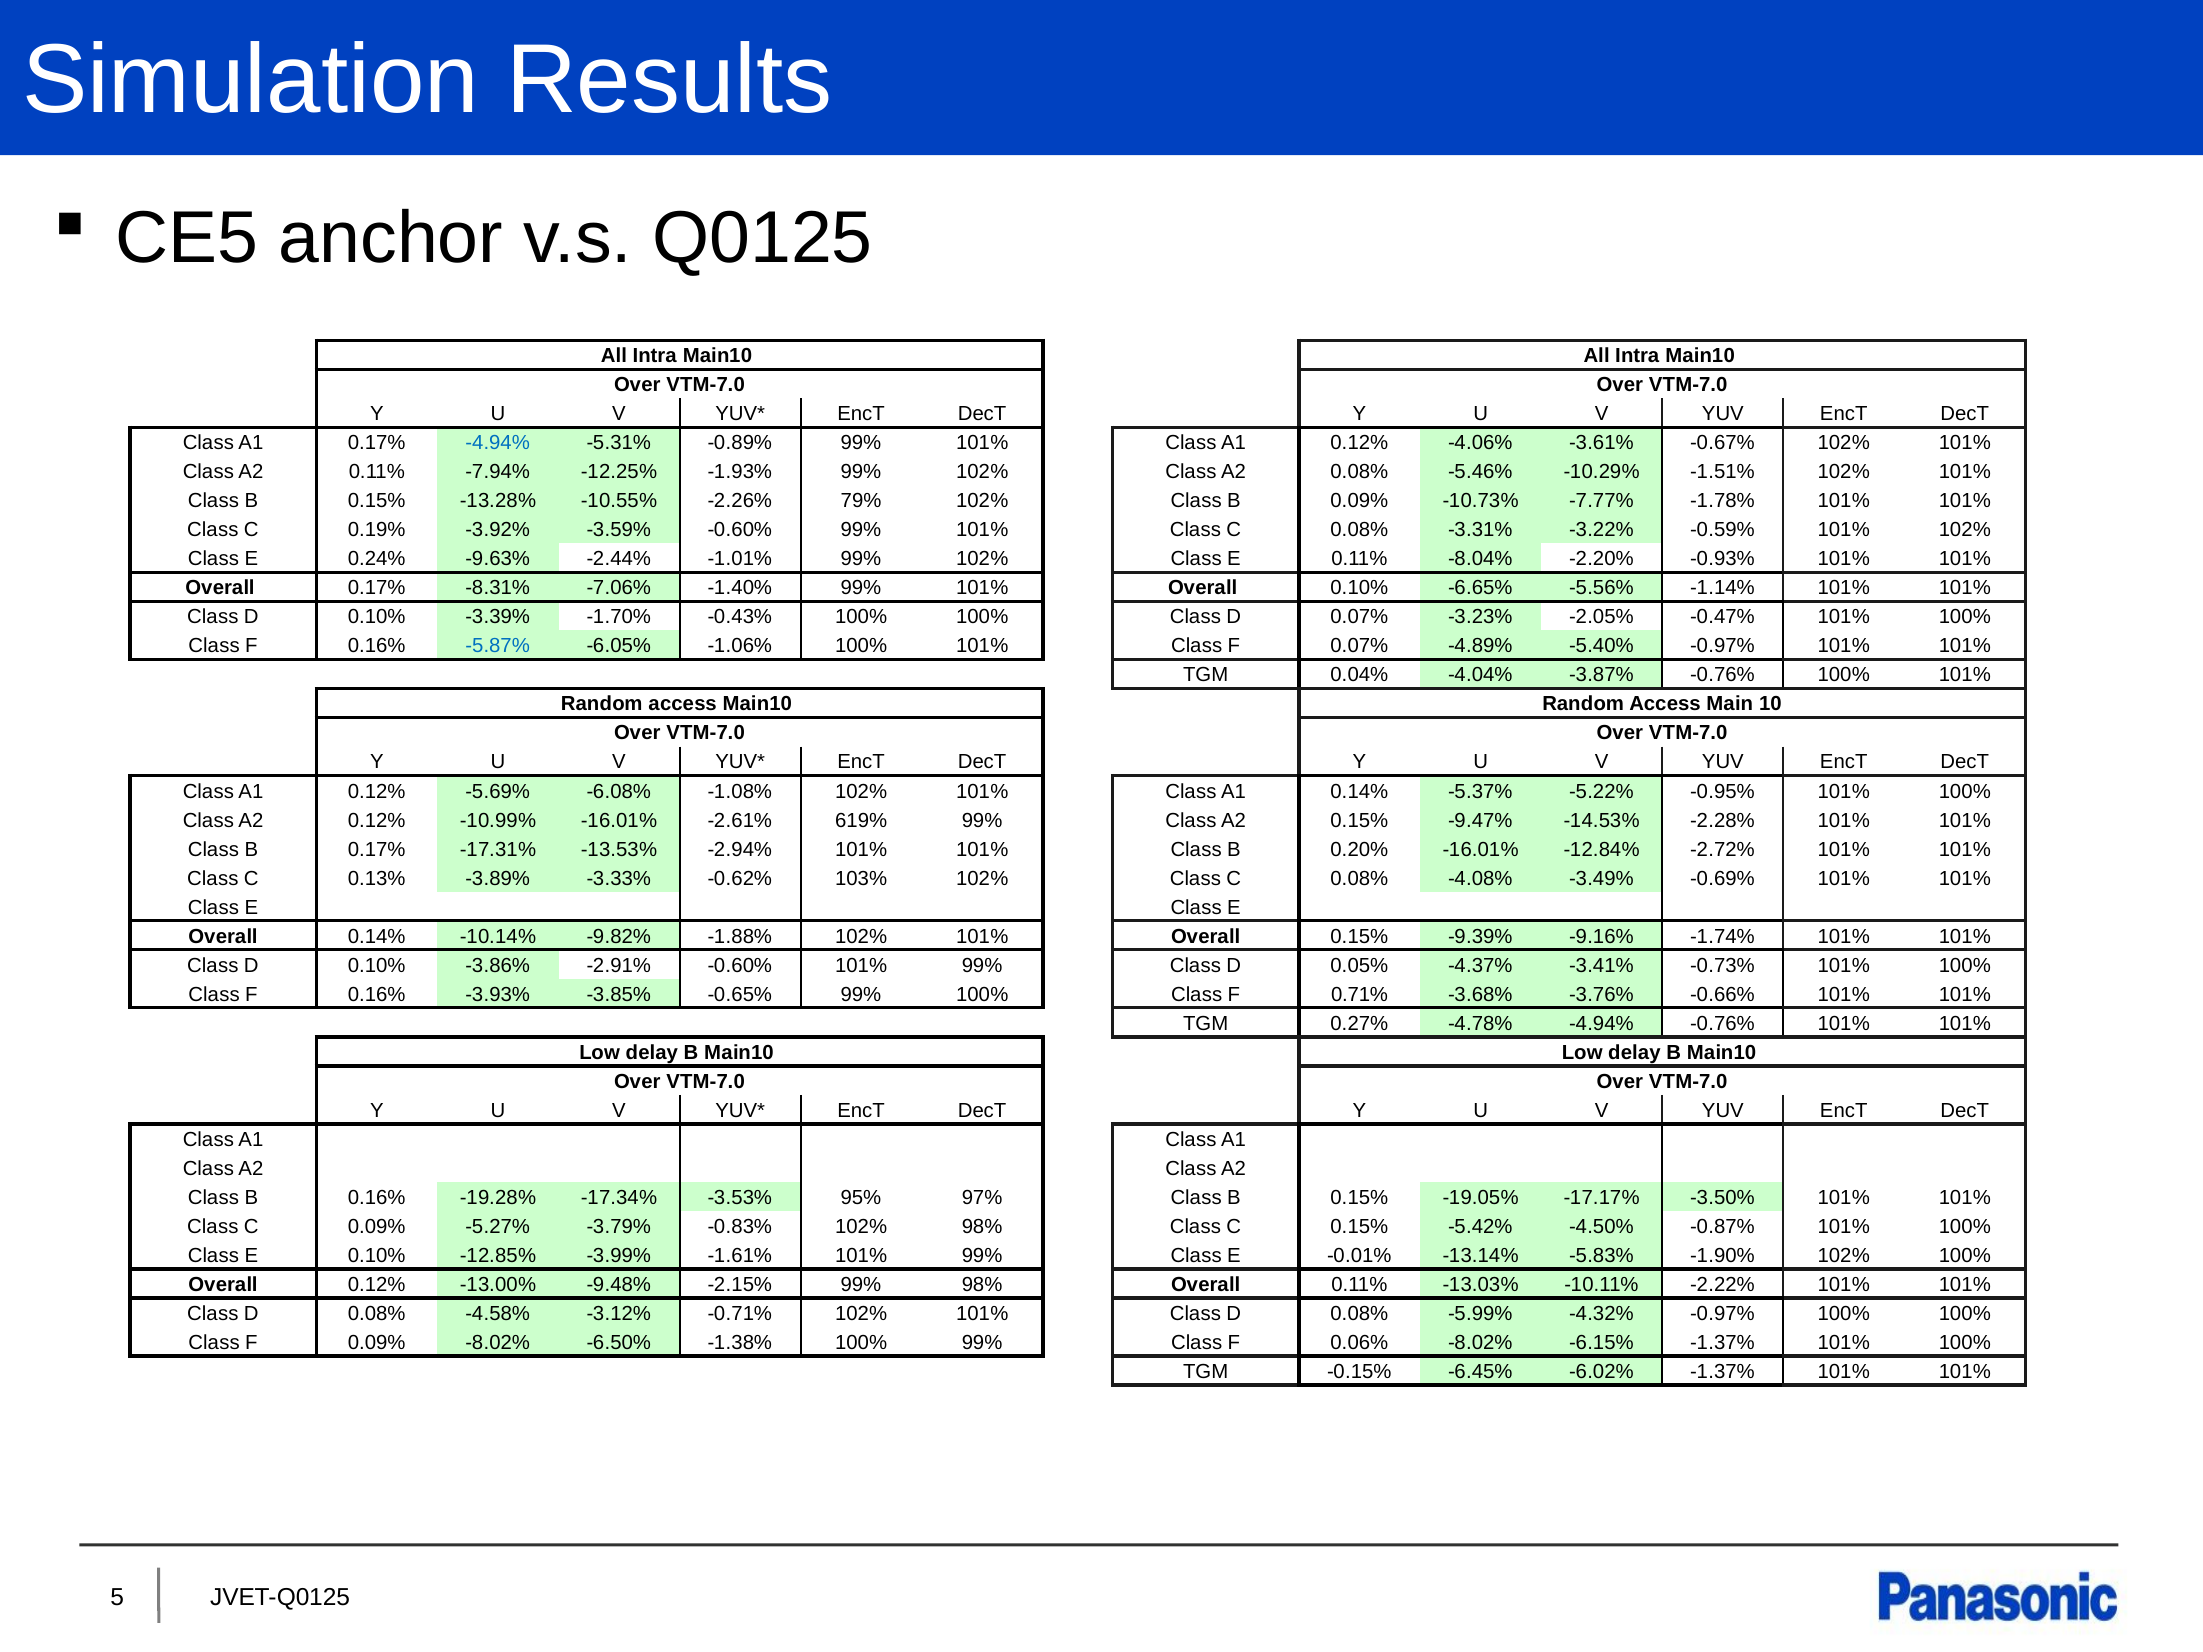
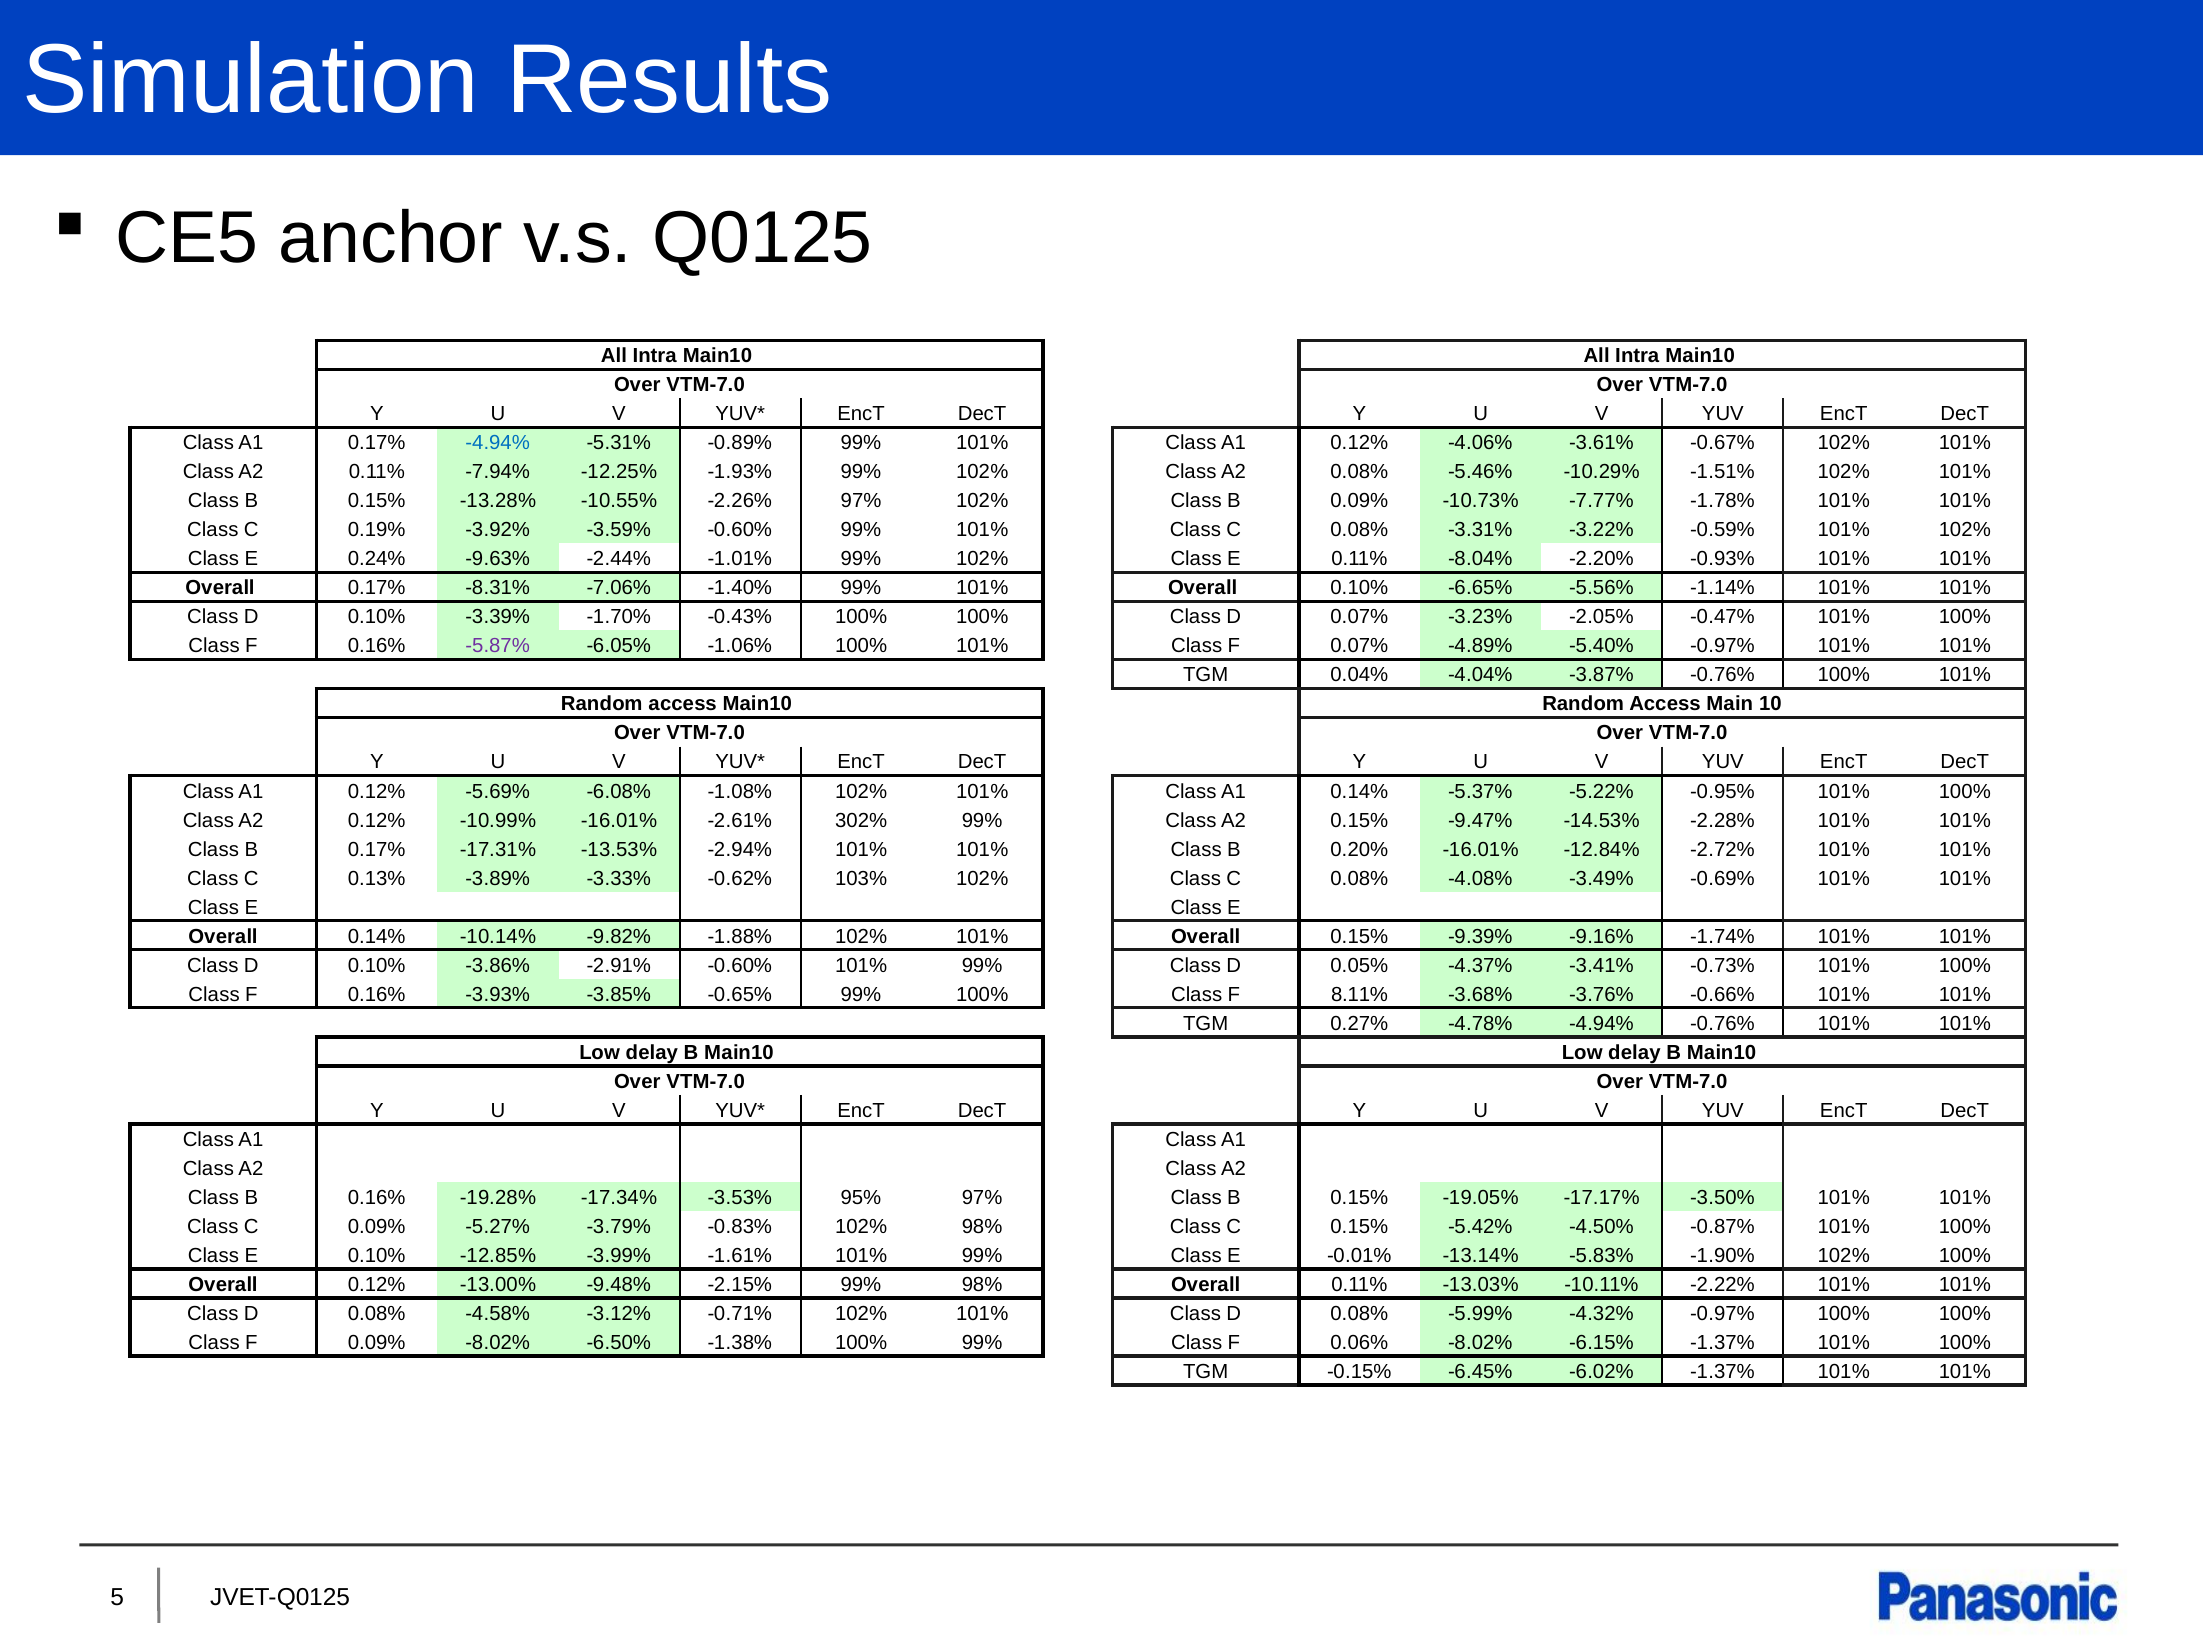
-2.26% 79%: 79% -> 97% (861, 501)
-5.87% colour: blue -> purple (498, 646)
619%: 619% -> 302% (861, 820)
0.71%: 0.71% -> 8.11% (1360, 995)
